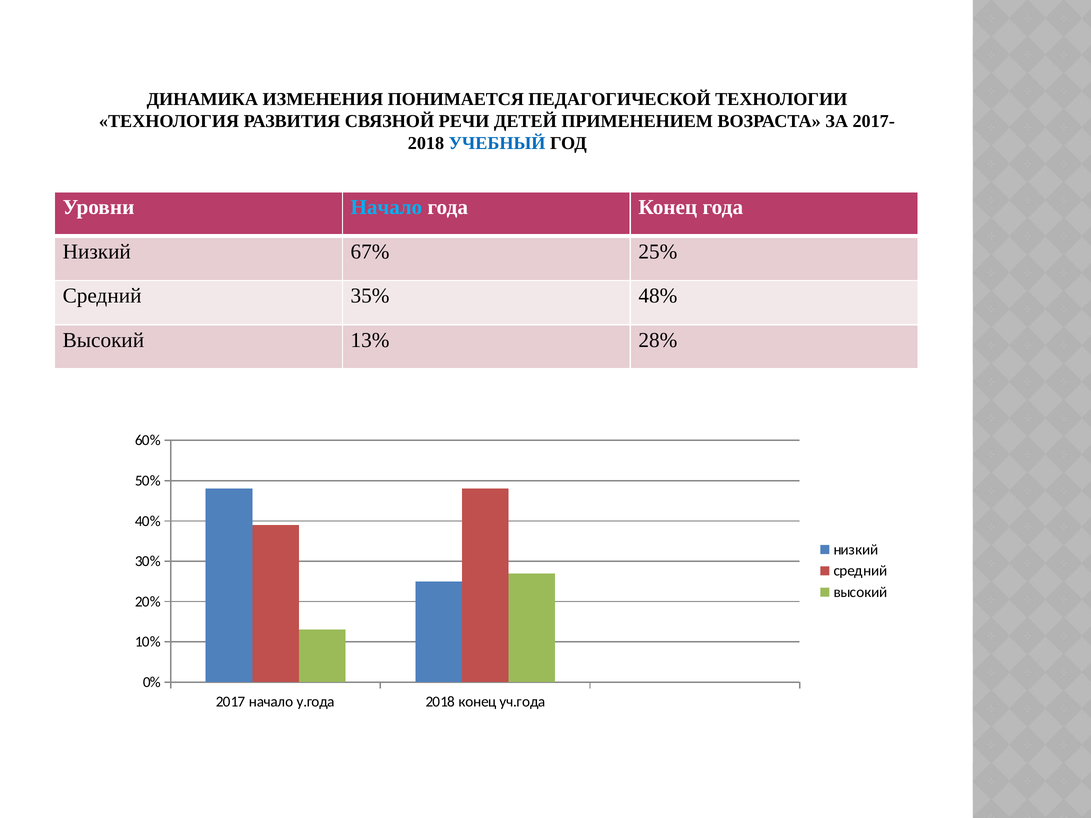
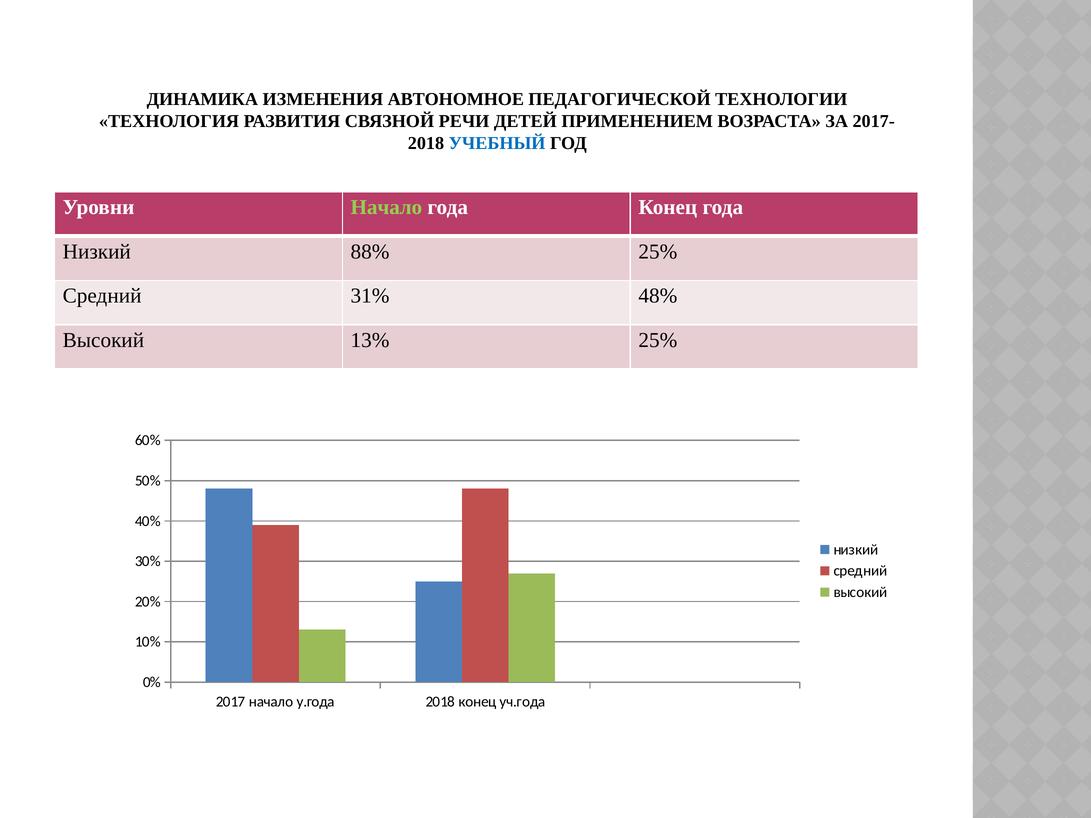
ПОНИМАЕТСЯ: ПОНИМАЕТСЯ -> АВТОНОМНОЕ (456, 99)
Начало colour: light blue -> light green (386, 207)
67%: 67% -> 88% (370, 252)
35%: 35% -> 31% (370, 296)
13% 28%: 28% -> 25% (658, 340)
